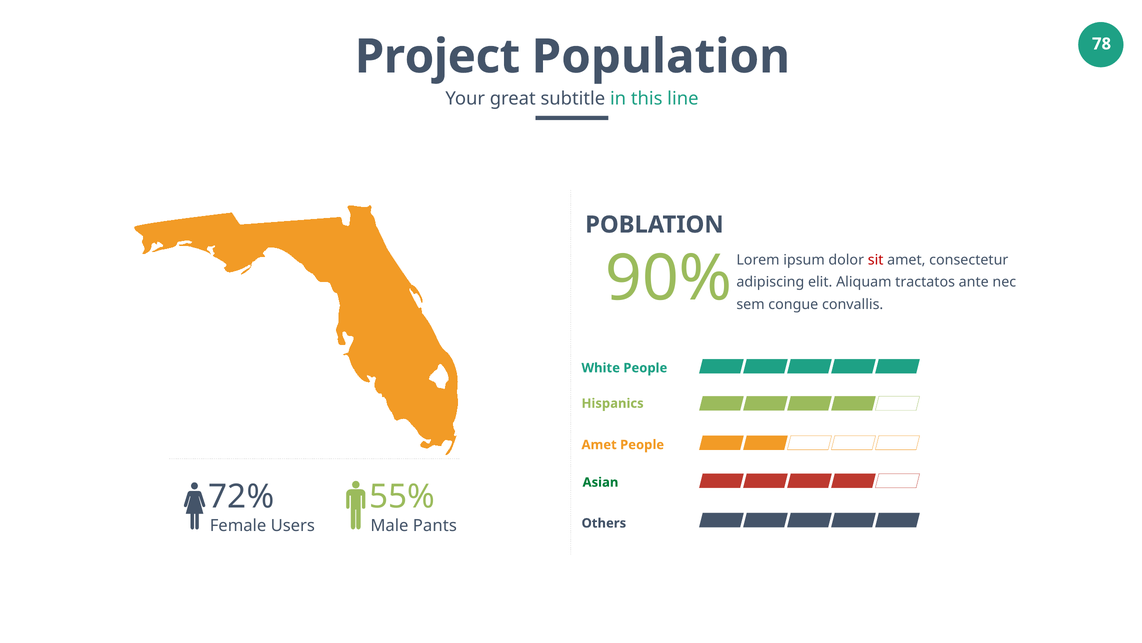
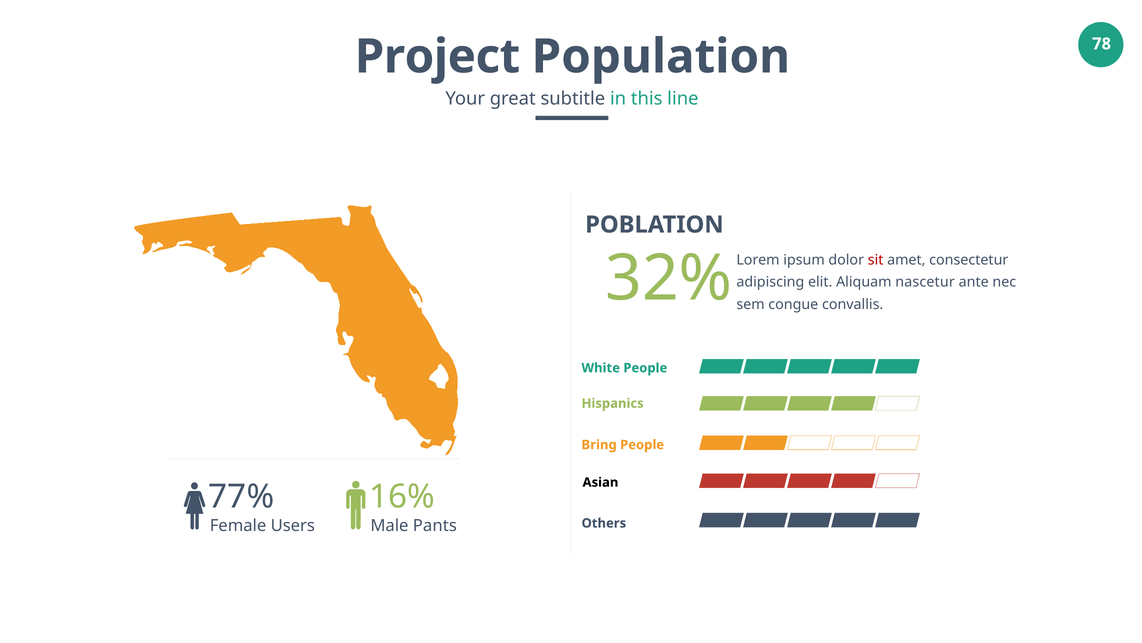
90%: 90% -> 32% (669, 278)
tractatos: tractatos -> nascetur (925, 282)
Amet: Amet -> Bring (599, 445)
Asian colour: green -> black (600, 482)
72%: 72% -> 77% (241, 496)
55%: 55% -> 16% (402, 496)
